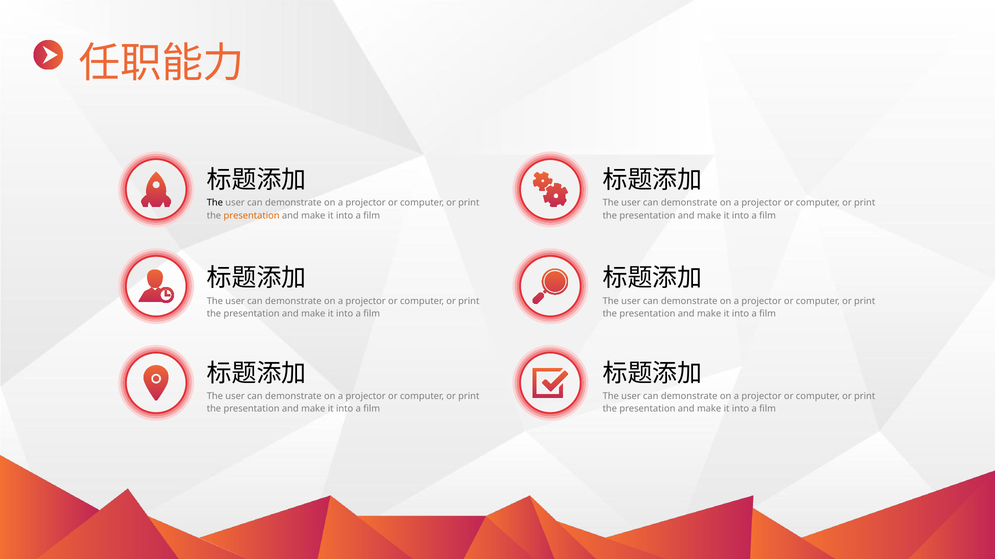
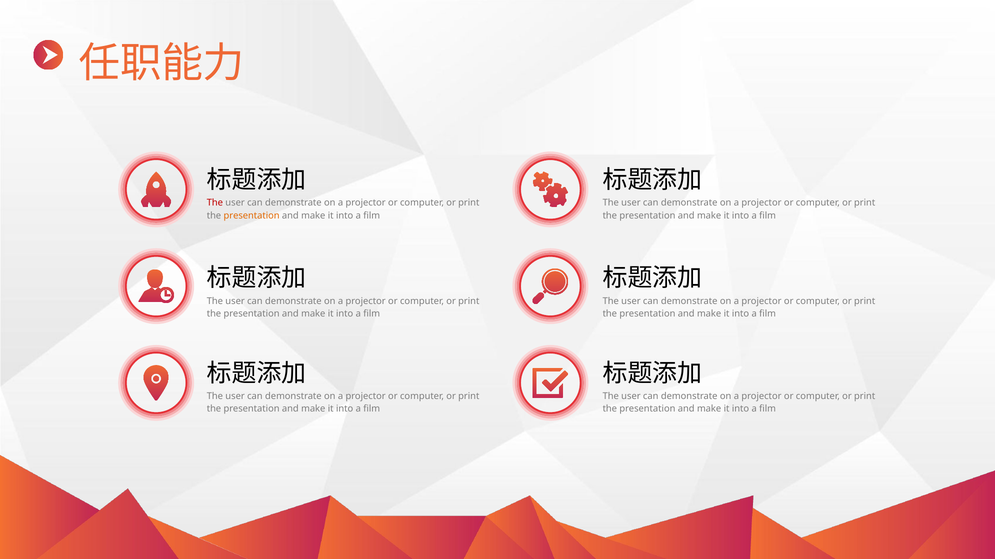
The colour: black -> red (215, 203)
